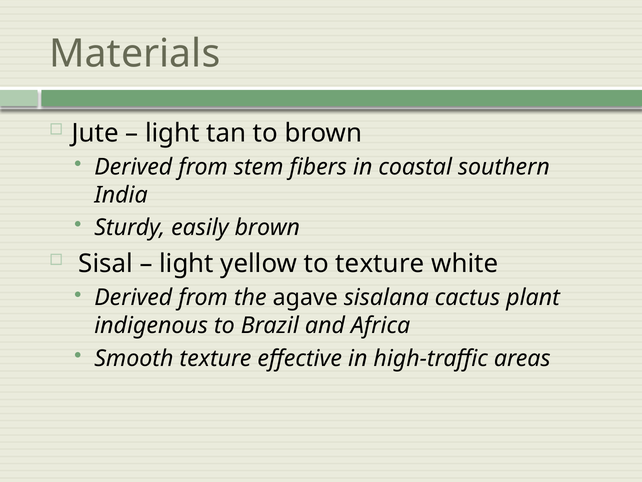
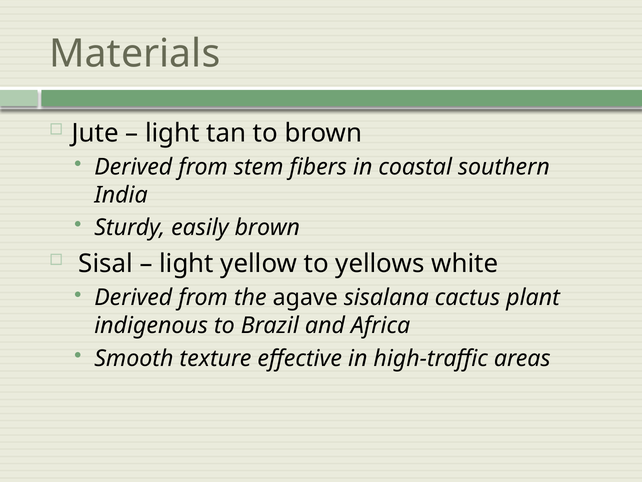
to texture: texture -> yellows (380, 263)
